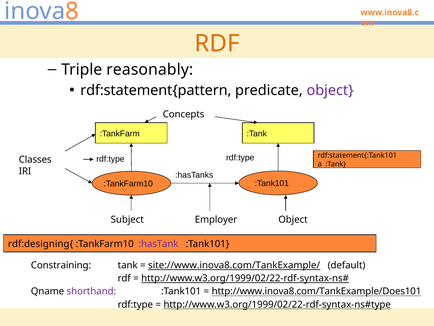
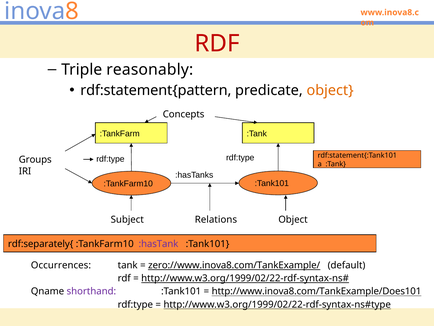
RDF colour: orange -> red (217, 44)
object colour: purple -> orange (330, 90)
Classes: Classes -> Groups (35, 160)
Employer: Employer -> Relations (216, 219)
rdf:designing{: rdf:designing{ -> rdf:separately{ (41, 244)
Constraining: Constraining -> Occurrences (61, 265)
site://www.inova8.com/TankExample/: site://www.inova8.com/TankExample/ -> zero://www.inova8.com/TankExample/ (234, 265)
